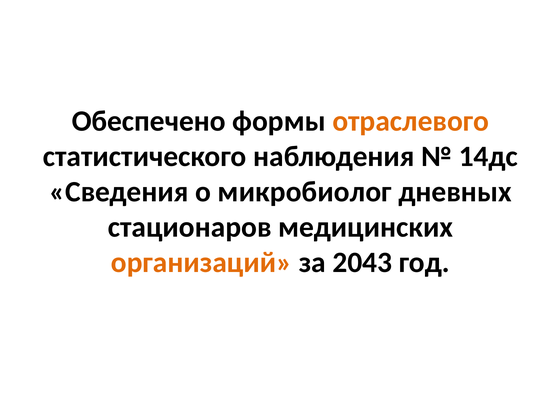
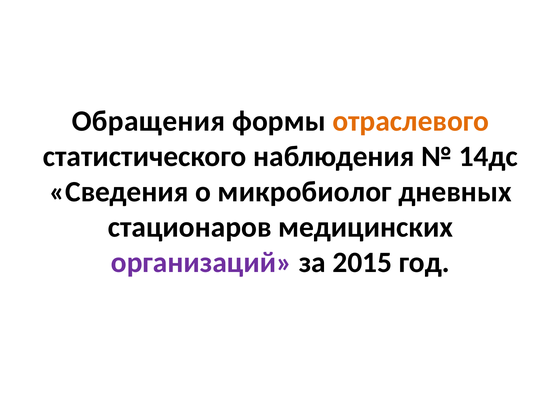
Обеспечено: Обеспечено -> Обращения (149, 121)
организаций colour: orange -> purple (202, 263)
2043: 2043 -> 2015 (362, 263)
